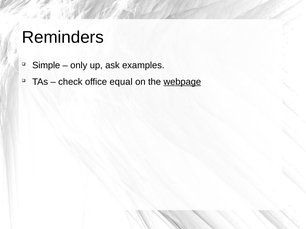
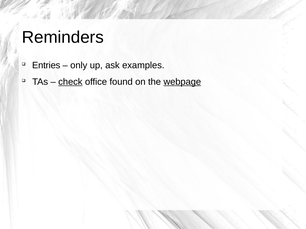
Simple: Simple -> Entries (46, 65)
check underline: none -> present (70, 82)
equal: equal -> found (121, 82)
